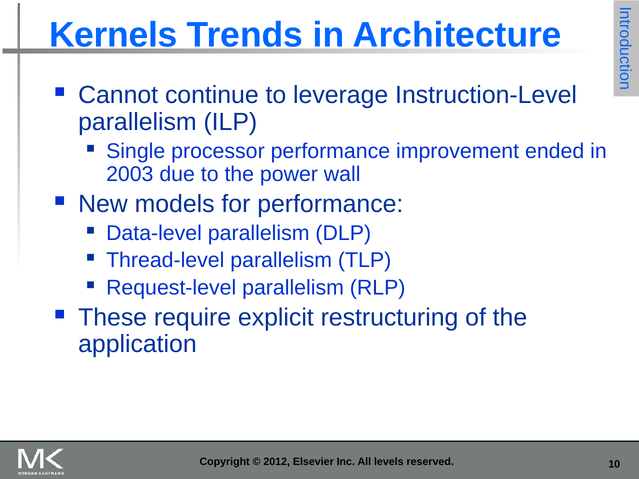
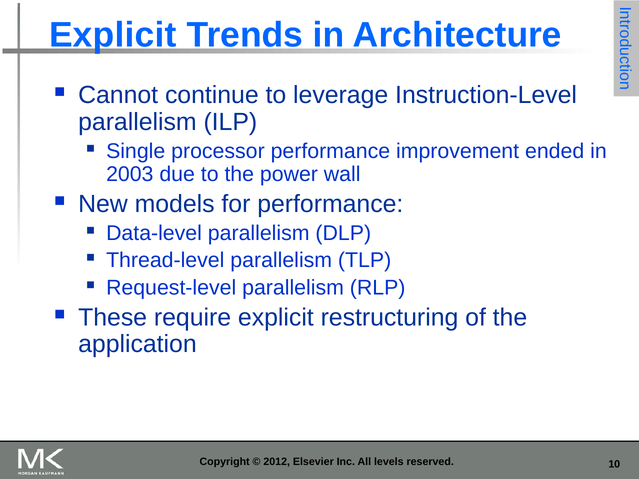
Kernels: Kernels -> Explicit (113, 35)
